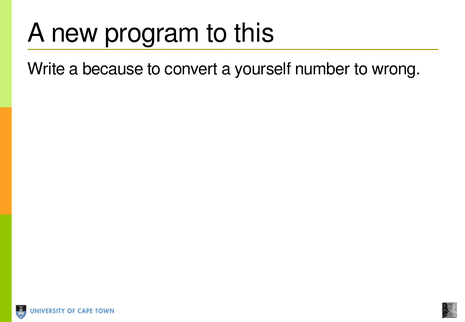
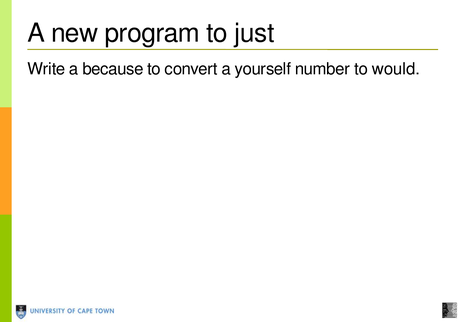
this: this -> just (254, 33)
wrong: wrong -> would (396, 69)
